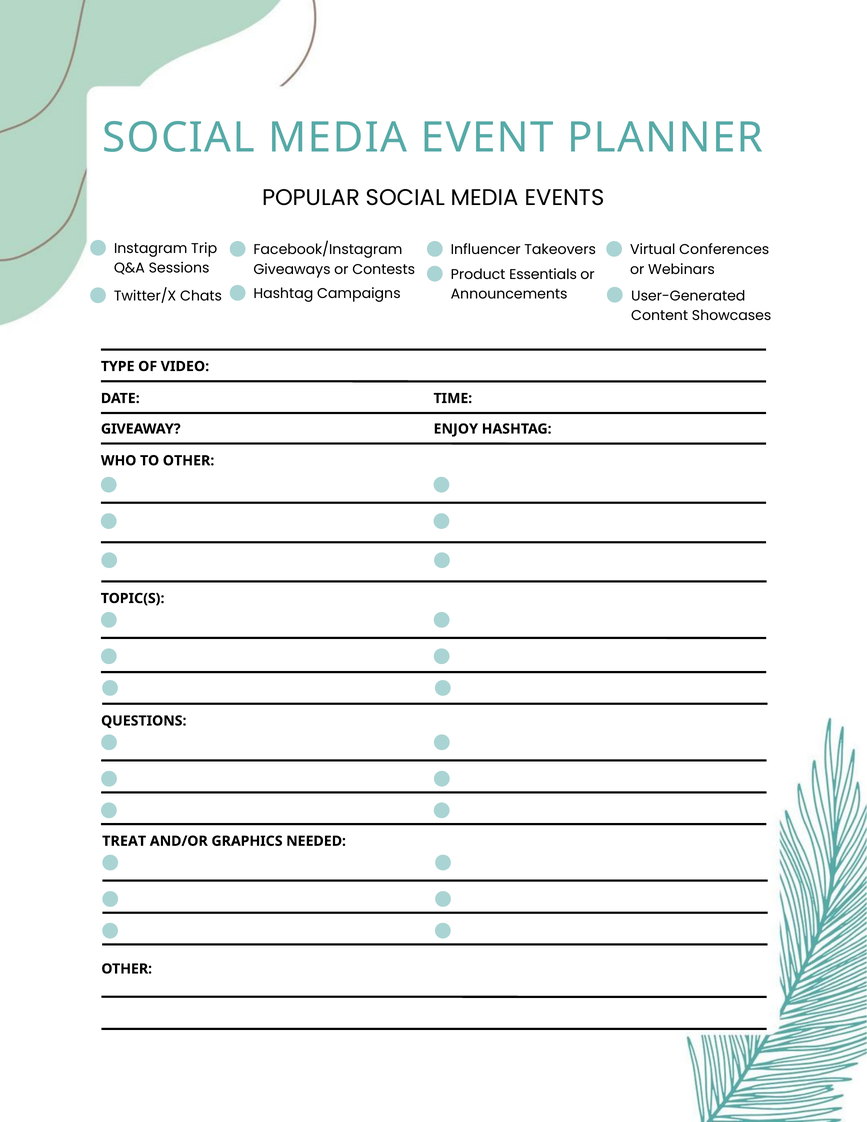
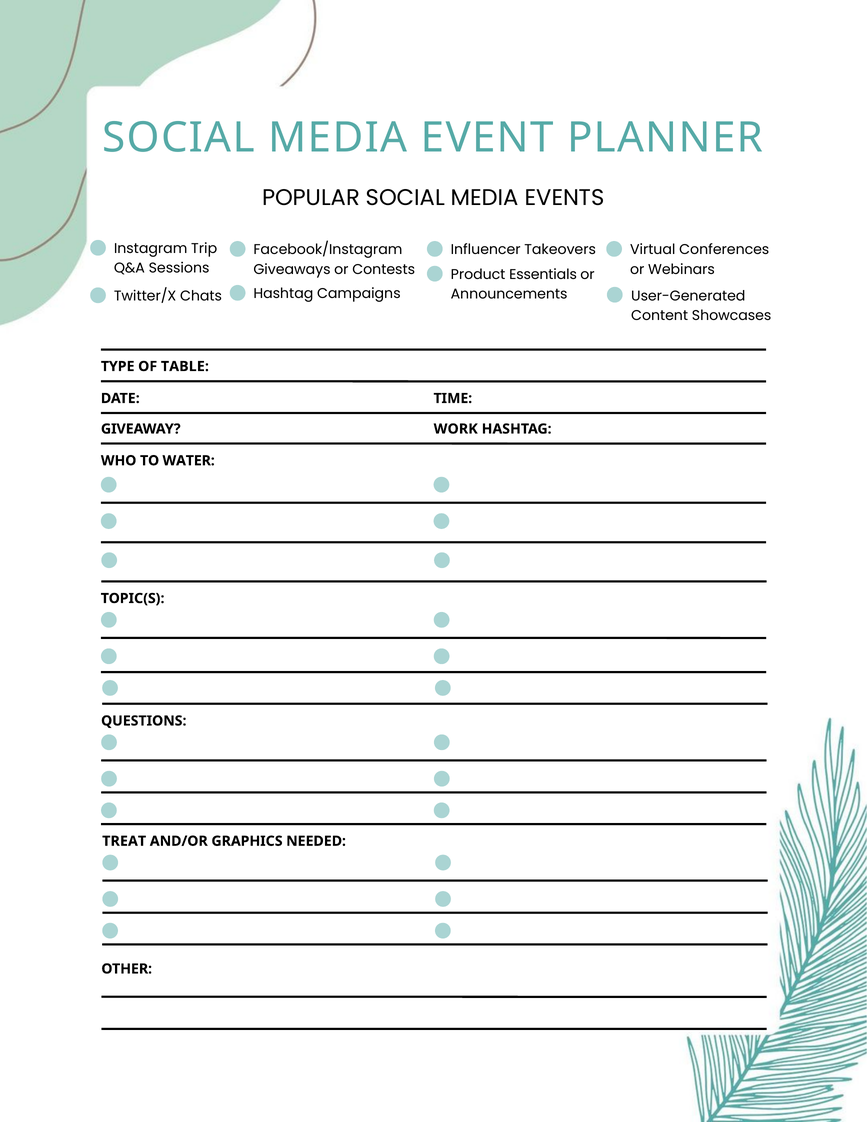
VIDEO: VIDEO -> TABLE (185, 366)
ENJOY: ENJOY -> WORK (456, 429)
TO OTHER: OTHER -> WATER (189, 461)
